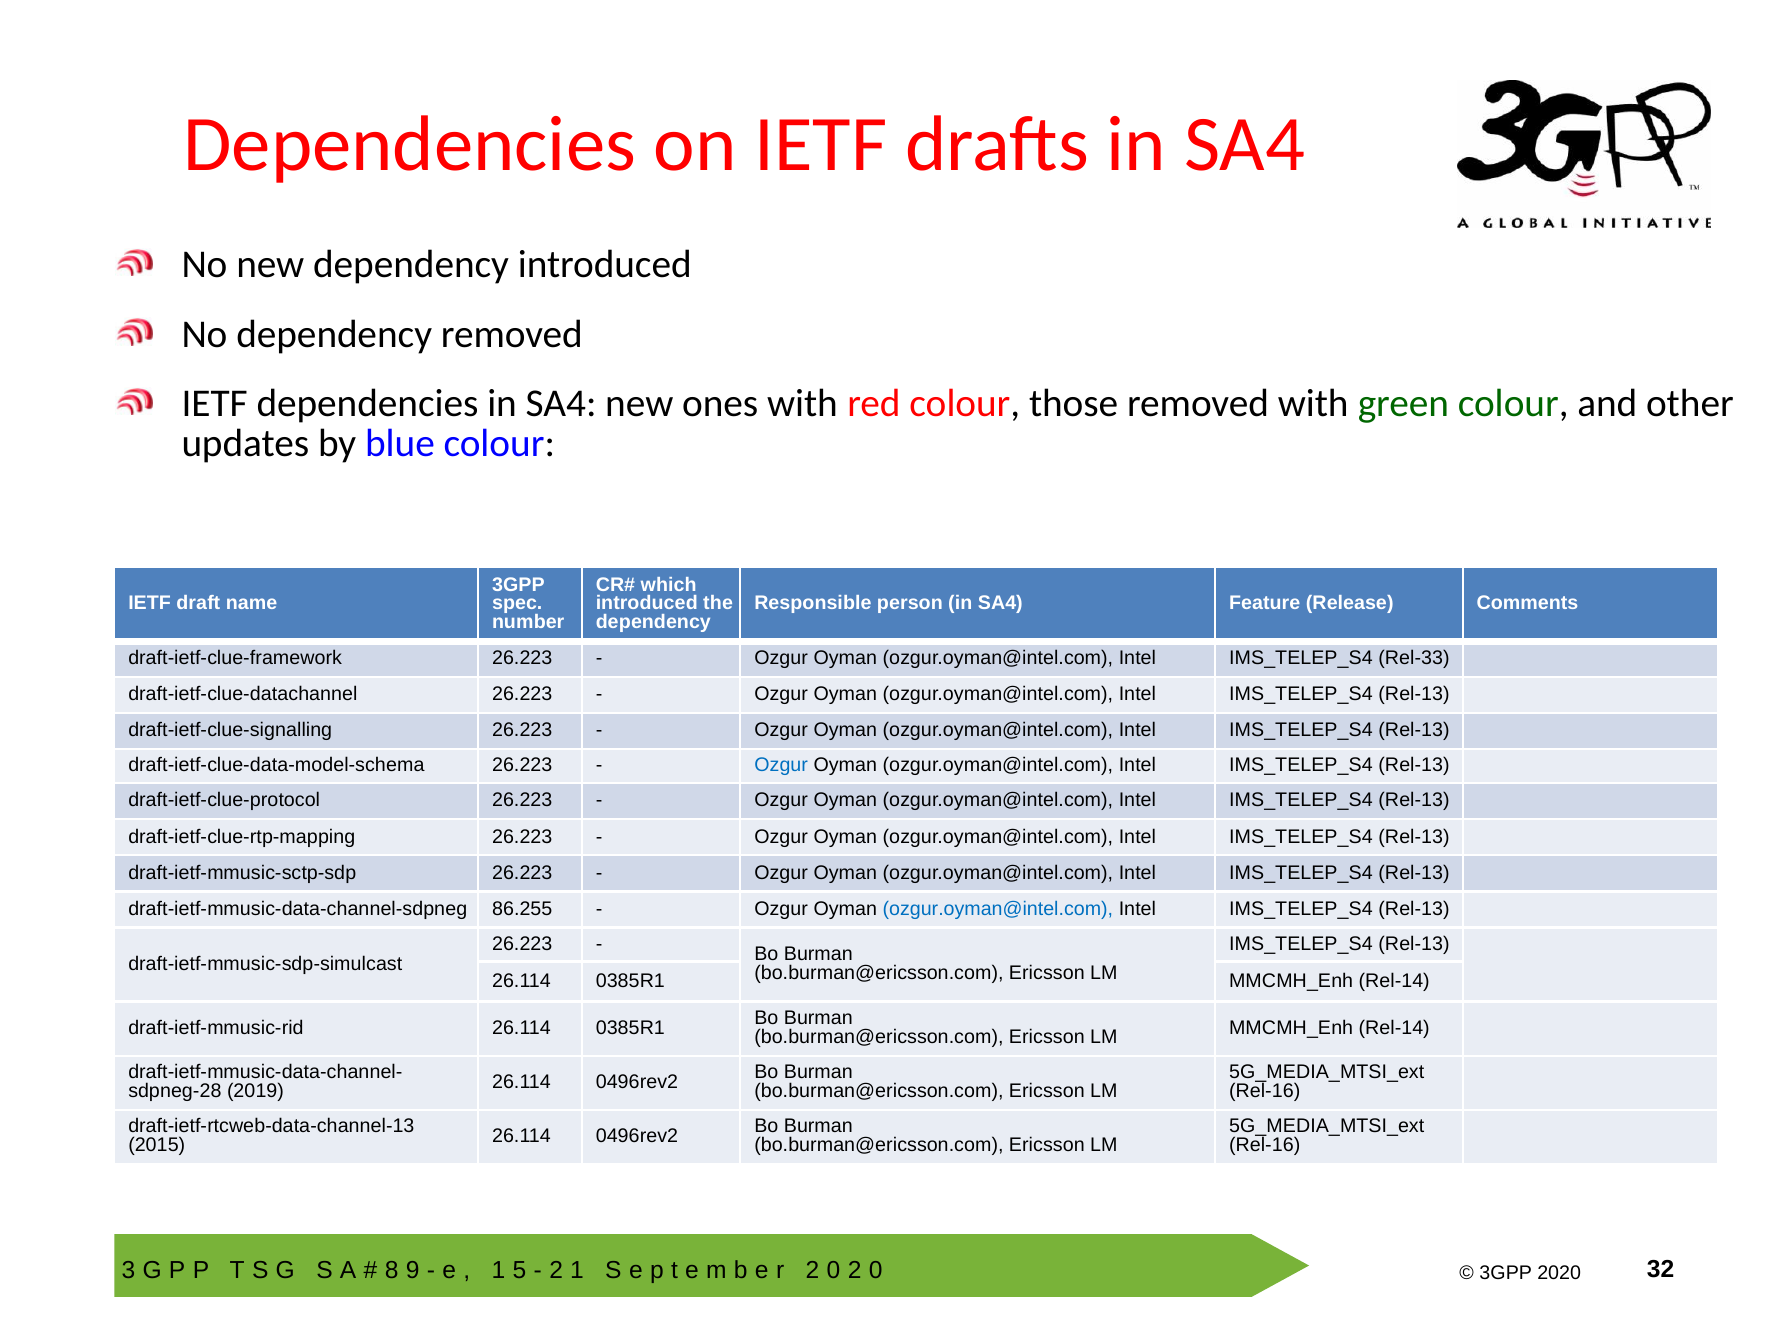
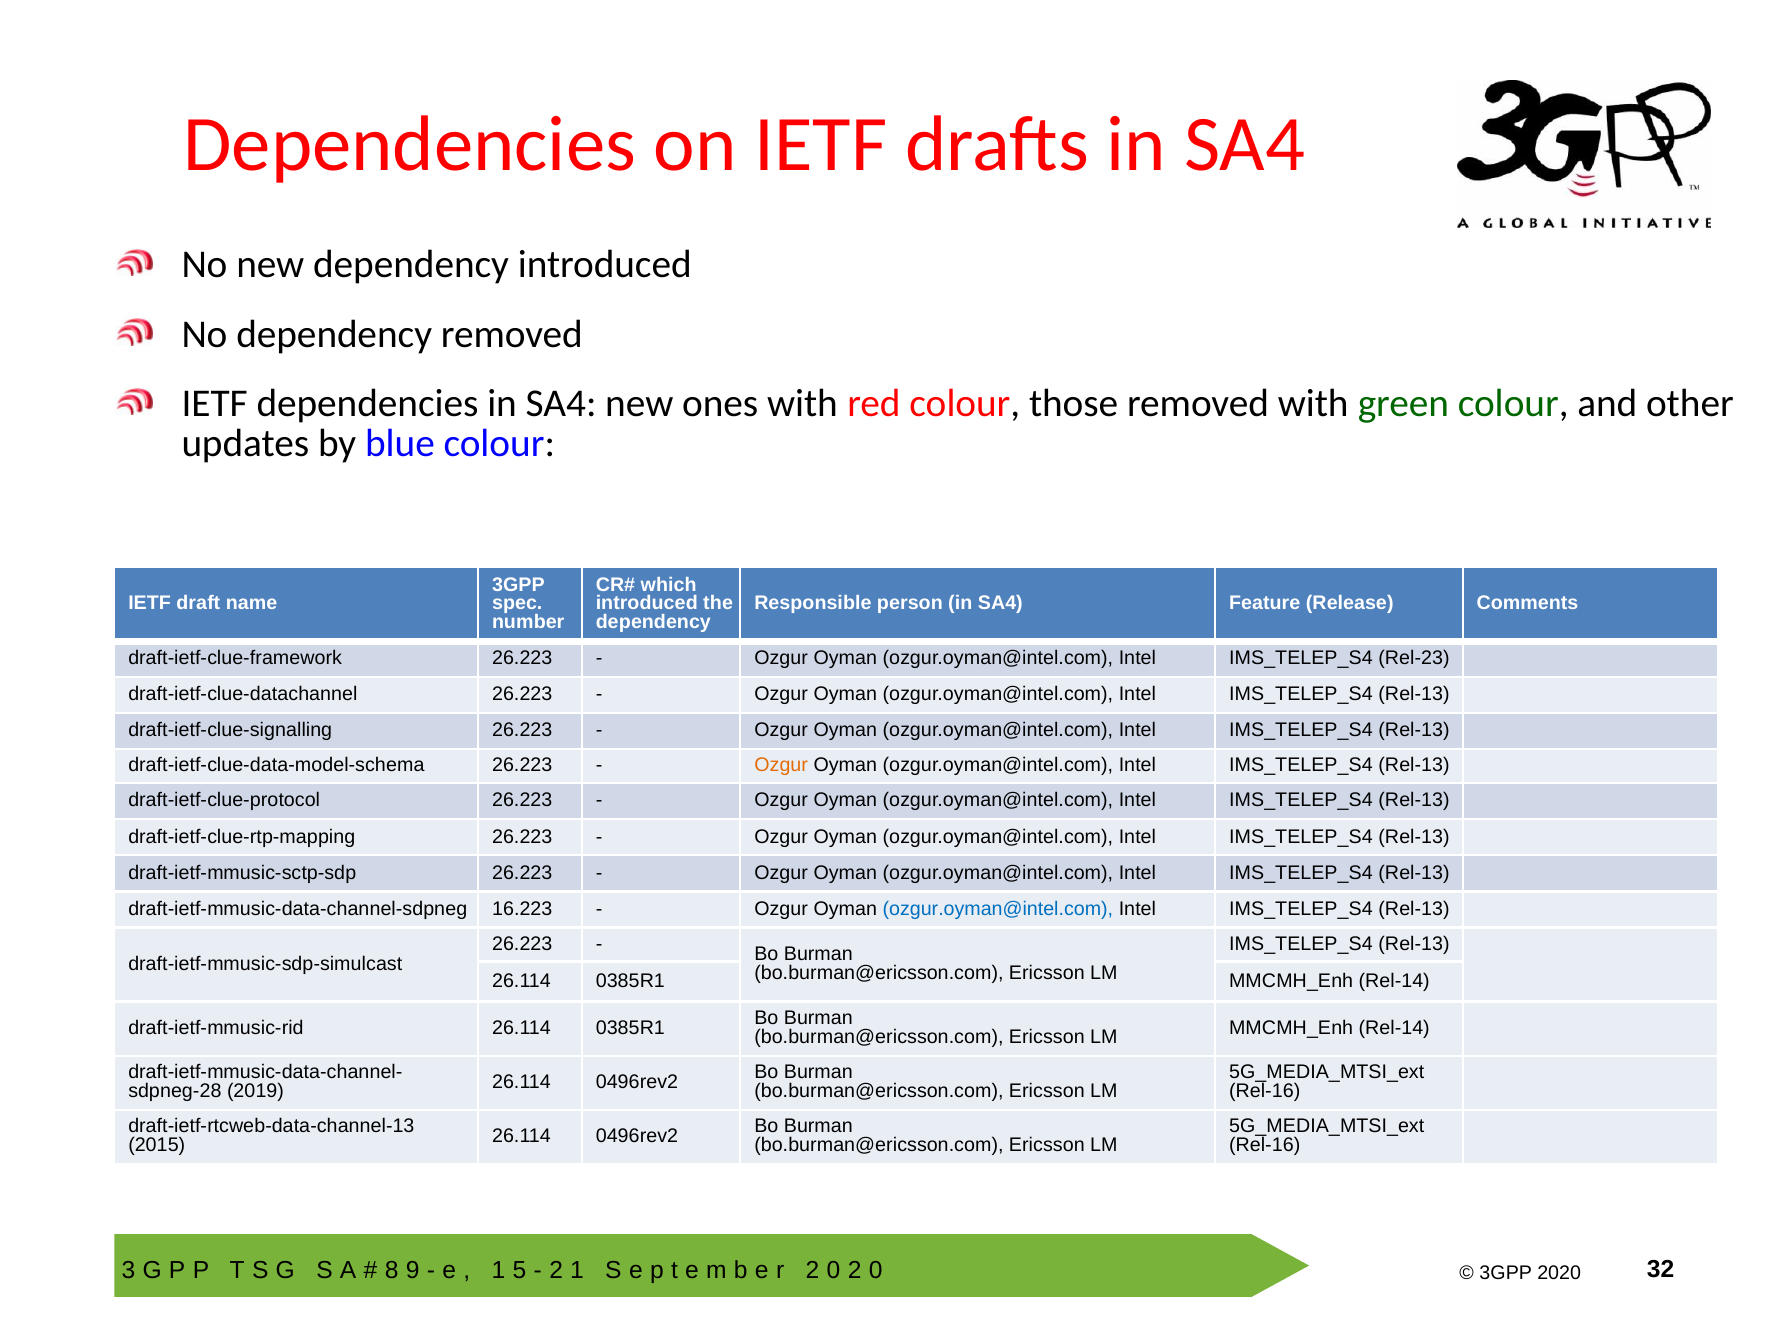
Rel-33: Rel-33 -> Rel-23 (1414, 659)
Ozgur colour: blue -> orange (781, 766)
86.255: 86.255 -> 16.223 (522, 909)
